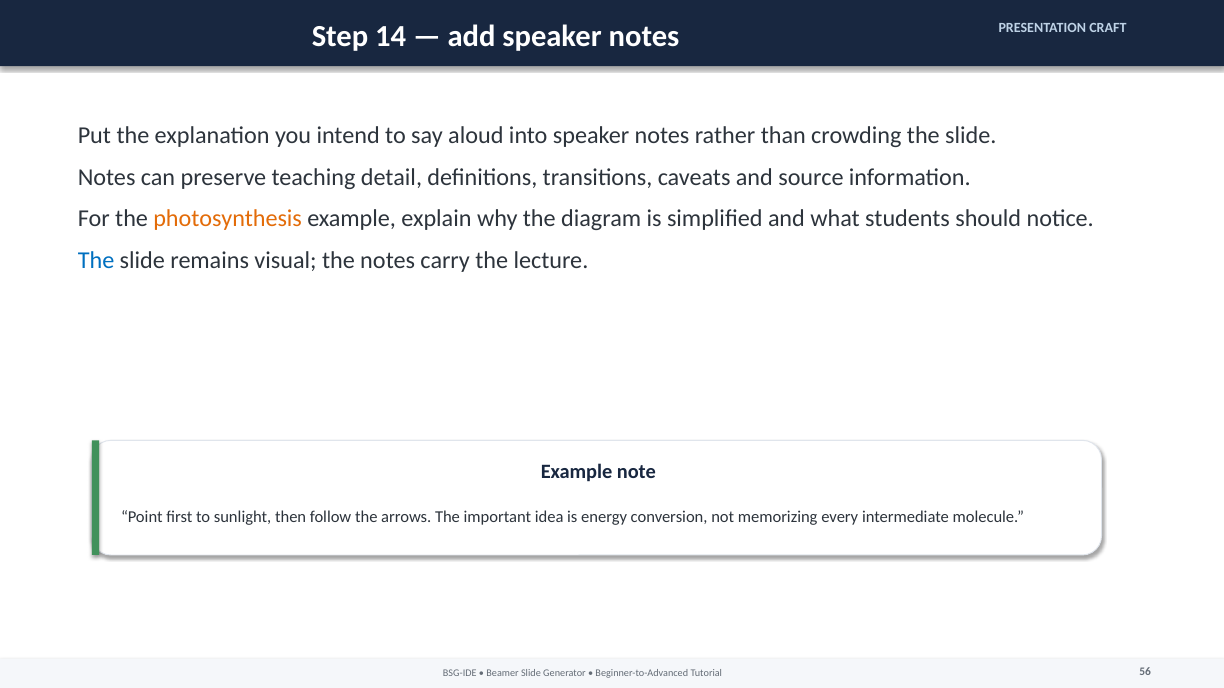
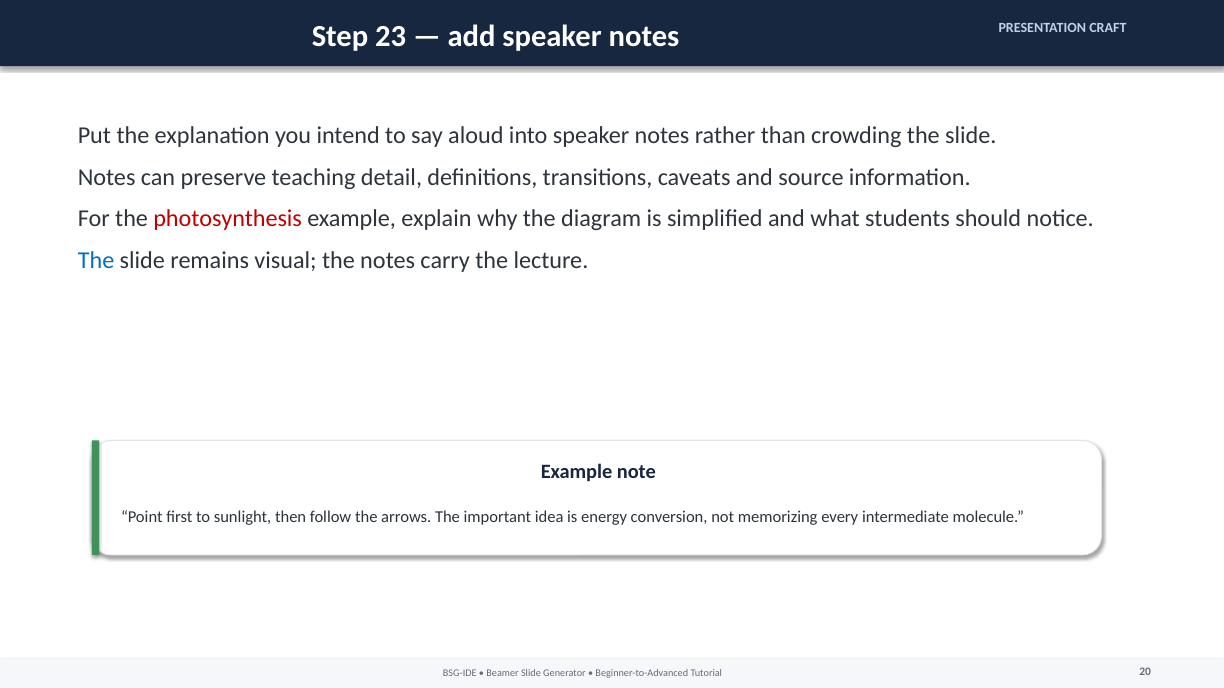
14: 14 -> 23 (391, 37)
photosynthesis colour: orange -> red (228, 219)
56: 56 -> 20 (1145, 672)
